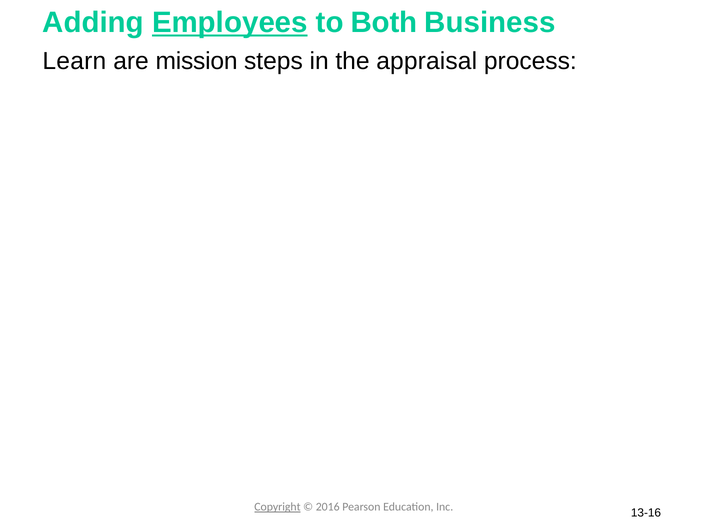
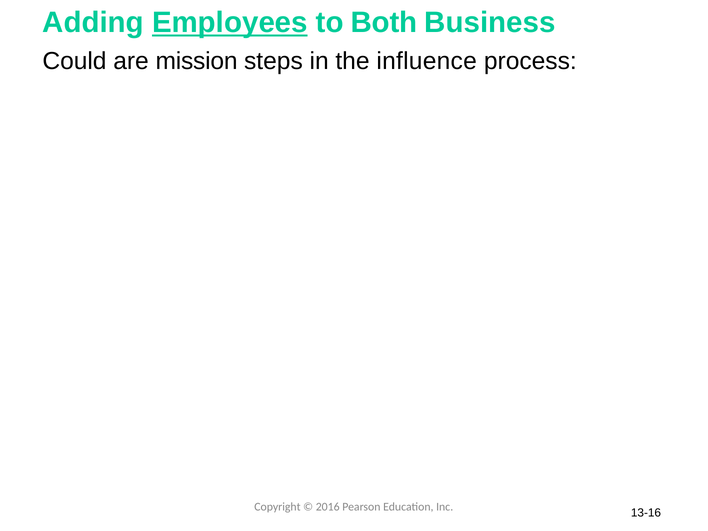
Learn: Learn -> Could (74, 61)
appraisal: appraisal -> influence (427, 61)
Copyright underline: present -> none (277, 507)
